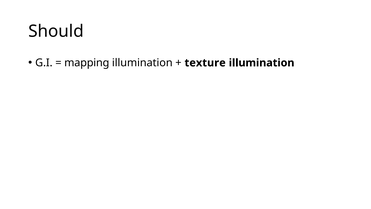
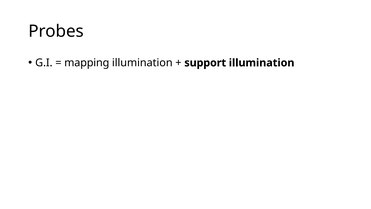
Should: Should -> Probes (56, 31)
texture: texture -> support (205, 63)
